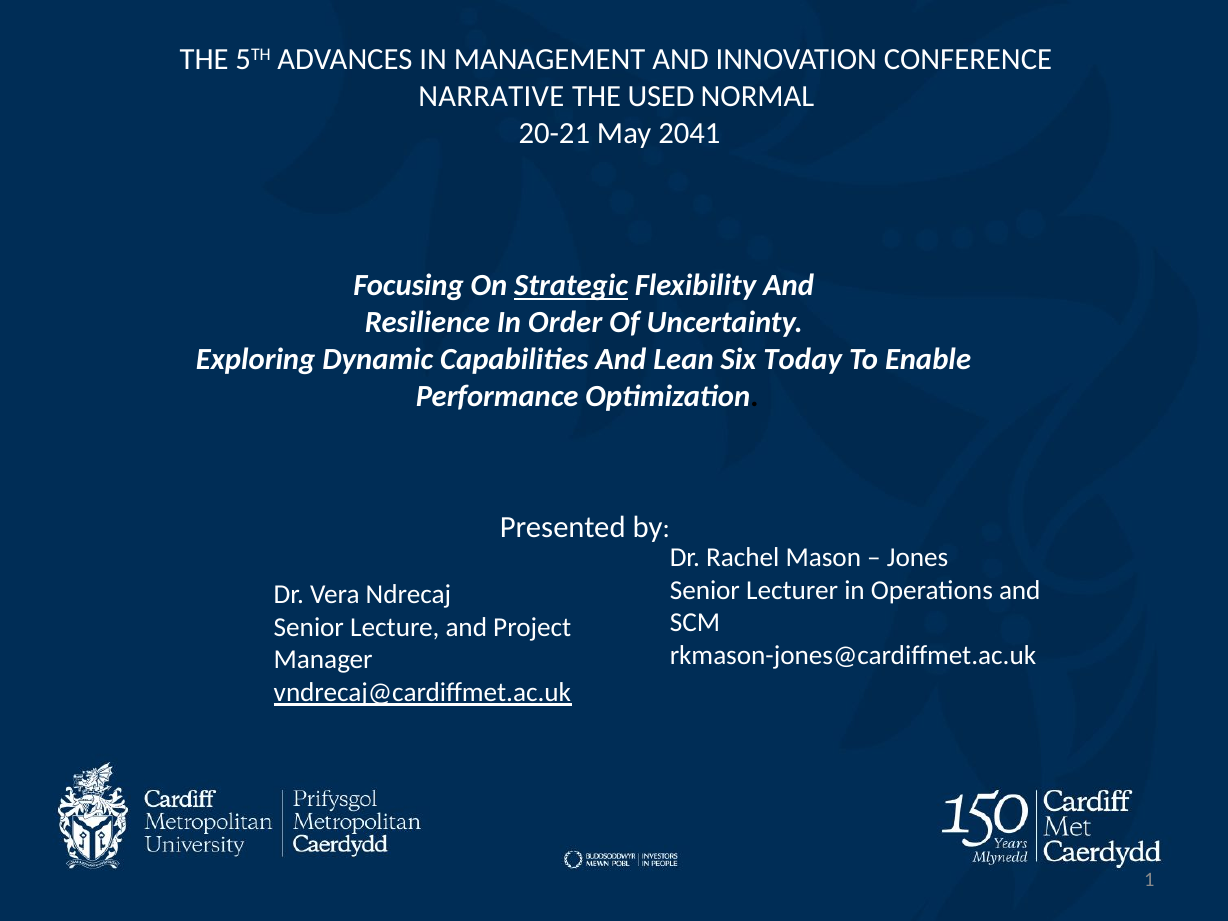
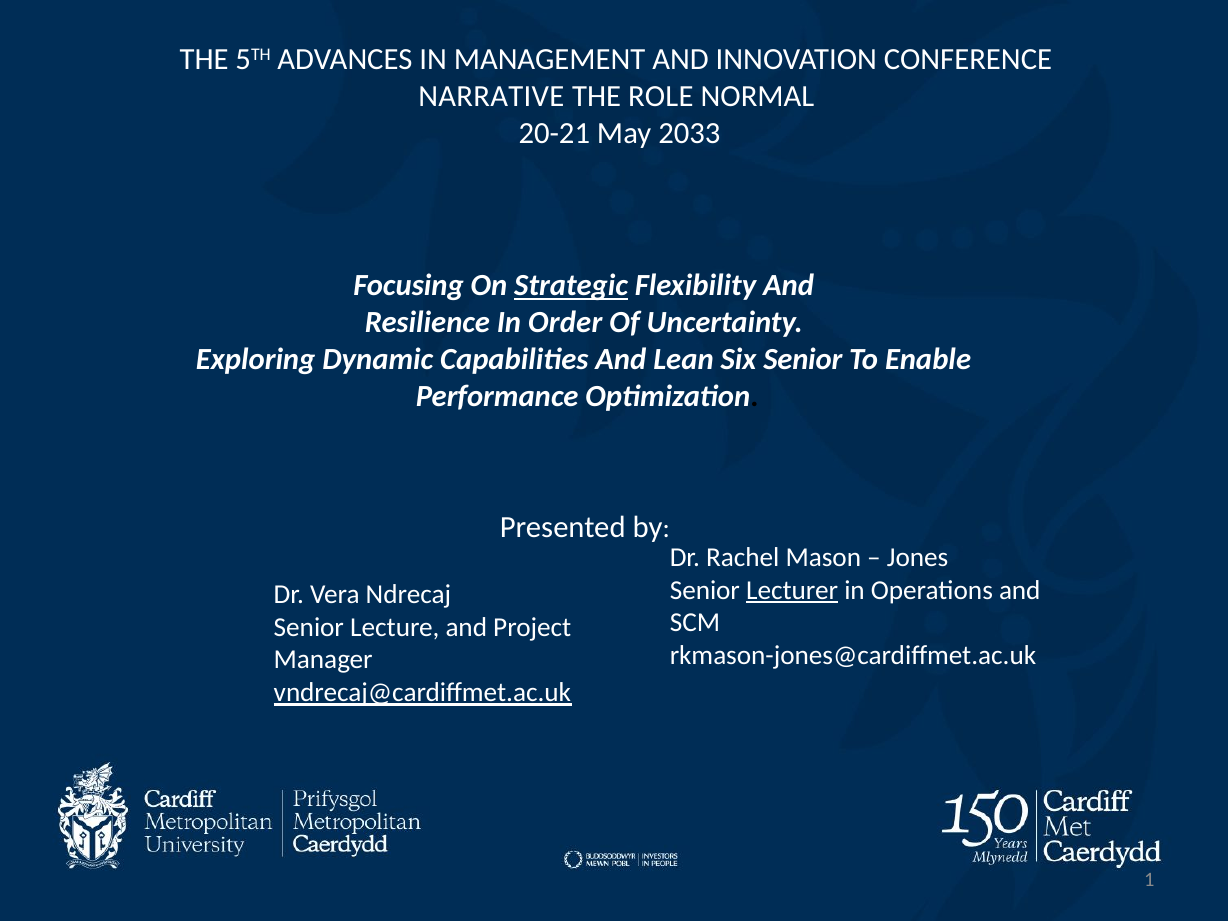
USED: USED -> ROLE (661, 97)
2041: 2041 -> 2033 (689, 134)
Six Today: Today -> Senior (803, 360)
Lecturer underline: none -> present (792, 590)
